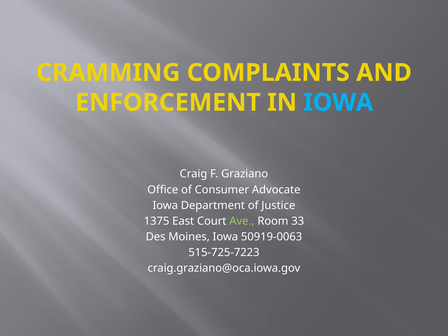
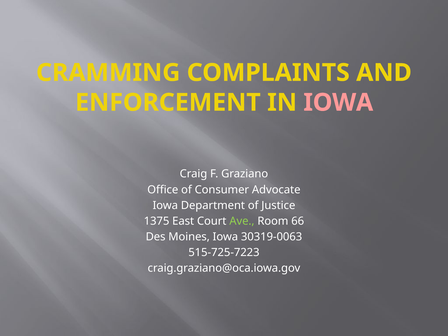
IOWA colour: light blue -> pink (338, 103)
33: 33 -> 66 (298, 221)
50919-0063: 50919-0063 -> 30319-0063 (272, 237)
